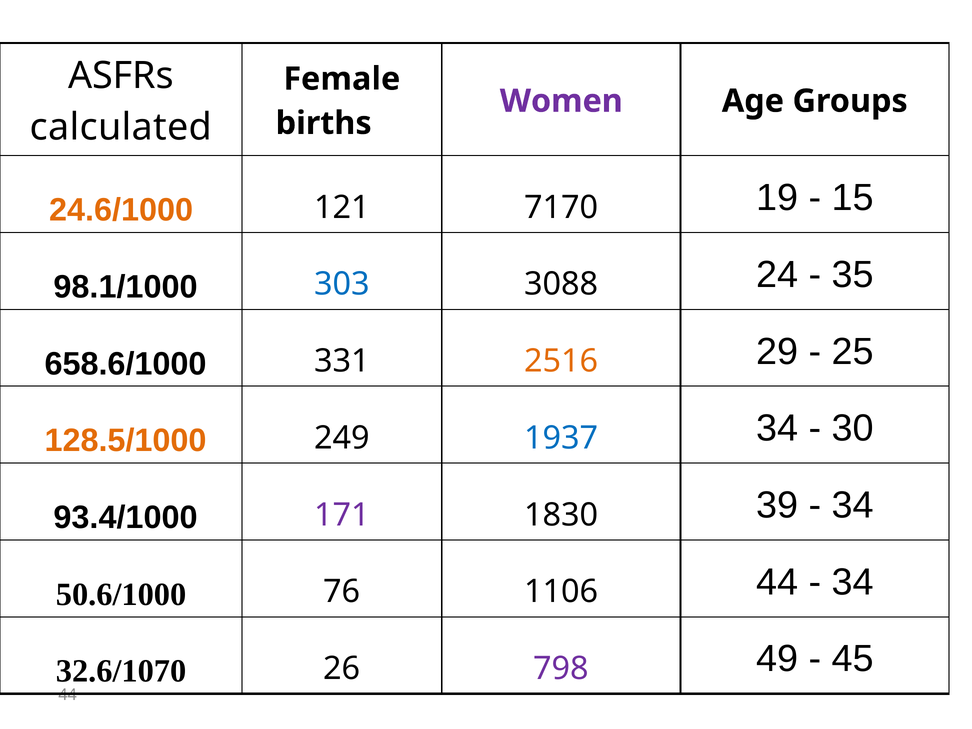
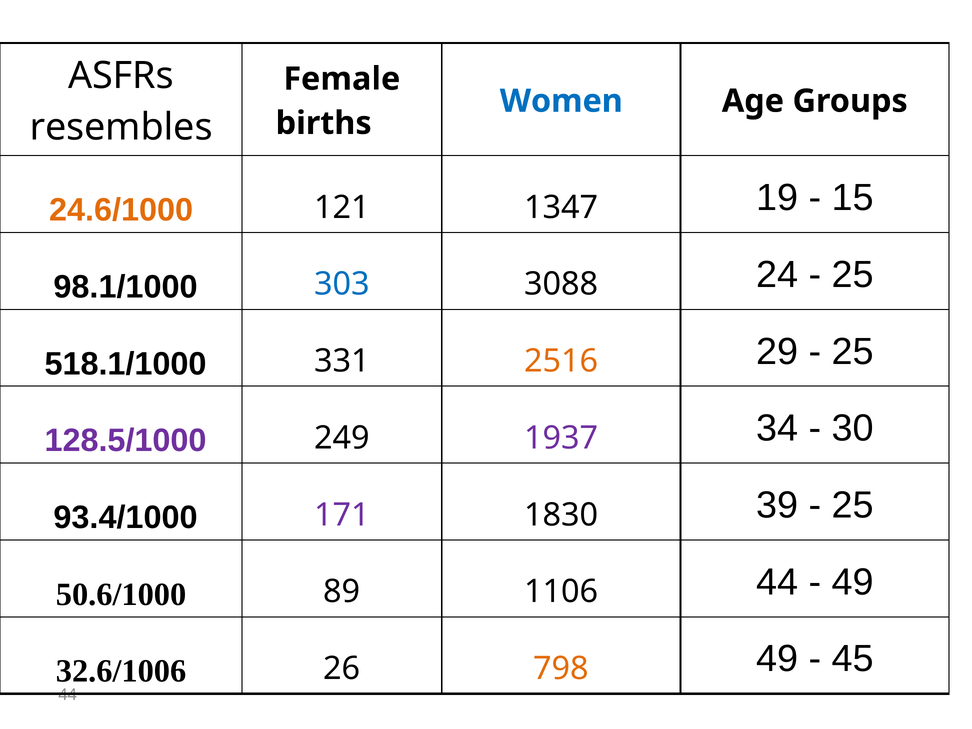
Women colour: purple -> blue (561, 101)
calculated: calculated -> resembles (121, 127)
7170: 7170 -> 1347 (561, 207)
3088 35: 35 -> 25 (853, 275)
658.6/1000: 658.6/1000 -> 518.1/1000 (126, 364)
128.5/1000 colour: orange -> purple (126, 441)
1937 colour: blue -> purple (561, 438)
1830 34: 34 -> 25 (853, 505)
76: 76 -> 89 (342, 592)
1106 34: 34 -> 49 (853, 582)
32.6/1070: 32.6/1070 -> 32.6/1006 (121, 671)
798 colour: purple -> orange (561, 669)
